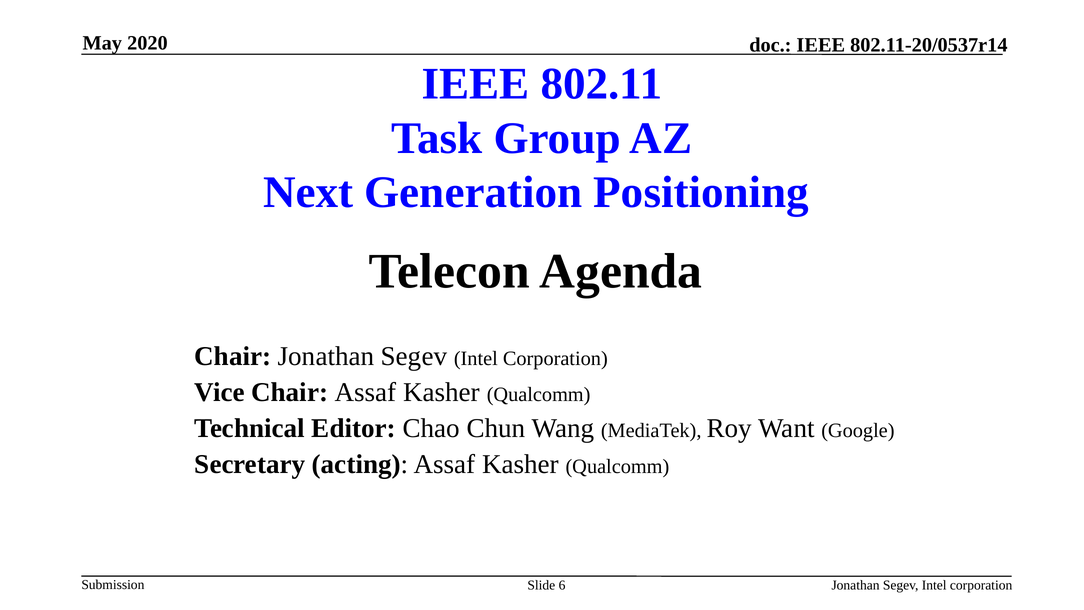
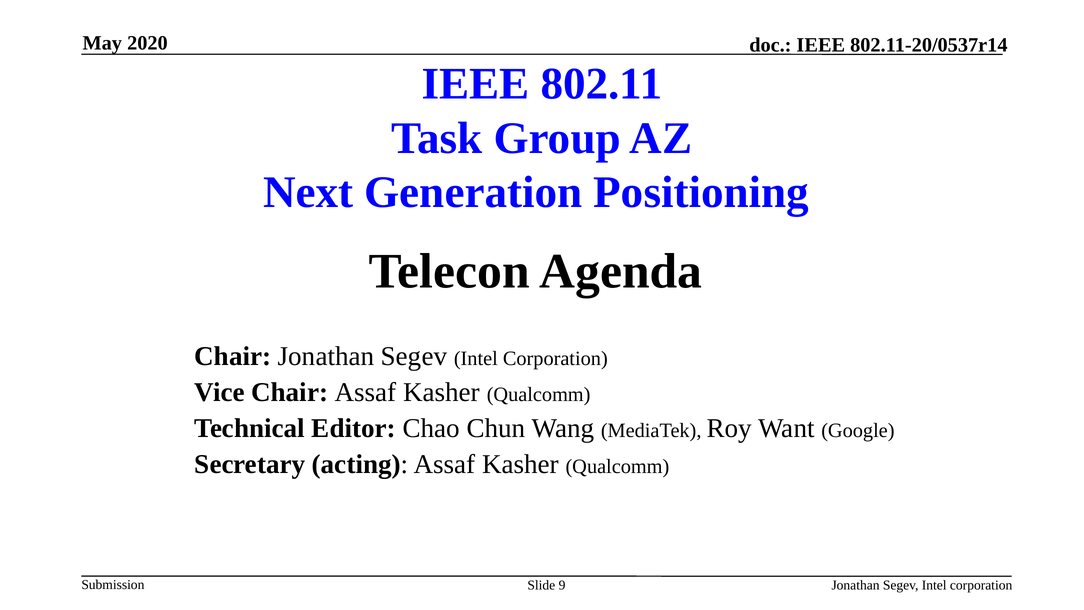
6: 6 -> 9 (562, 585)
